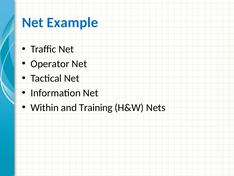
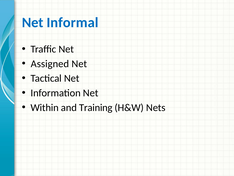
Example: Example -> Informal (72, 23)
Operator: Operator -> Assigned (50, 64)
